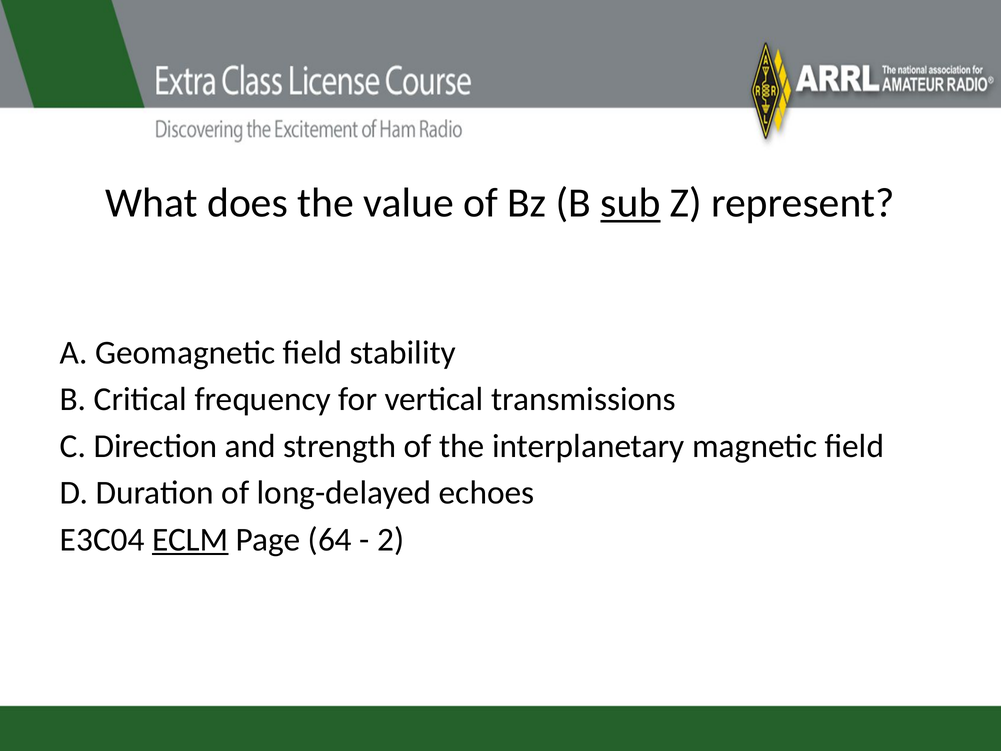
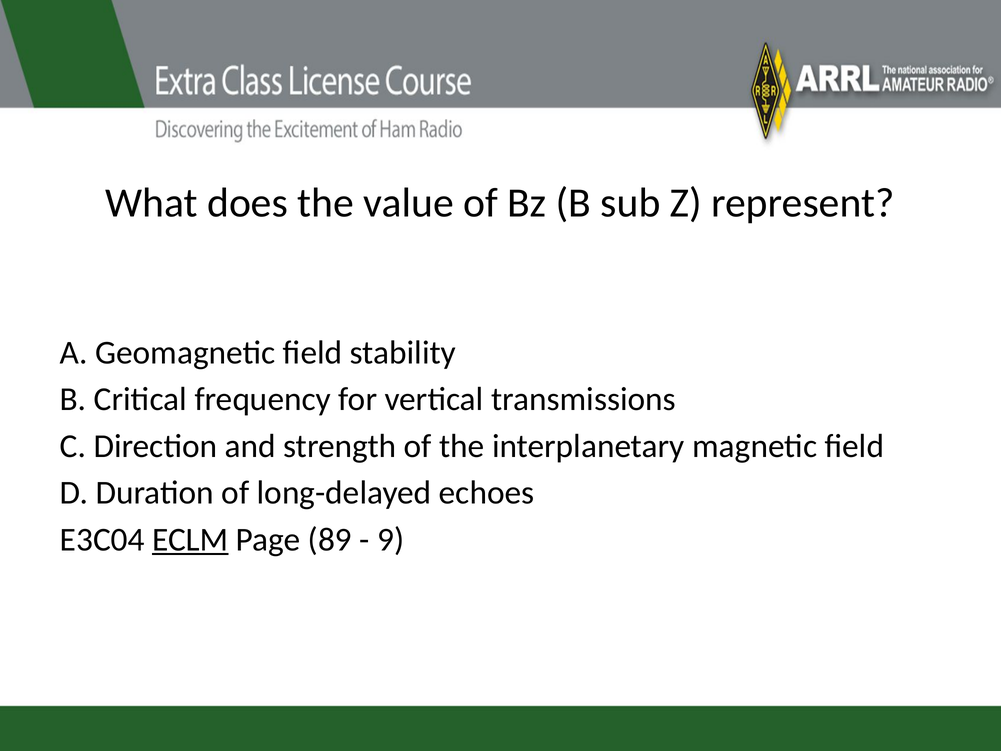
sub underline: present -> none (630, 203)
64: 64 -> 89 (330, 539)
2: 2 -> 9 (391, 539)
